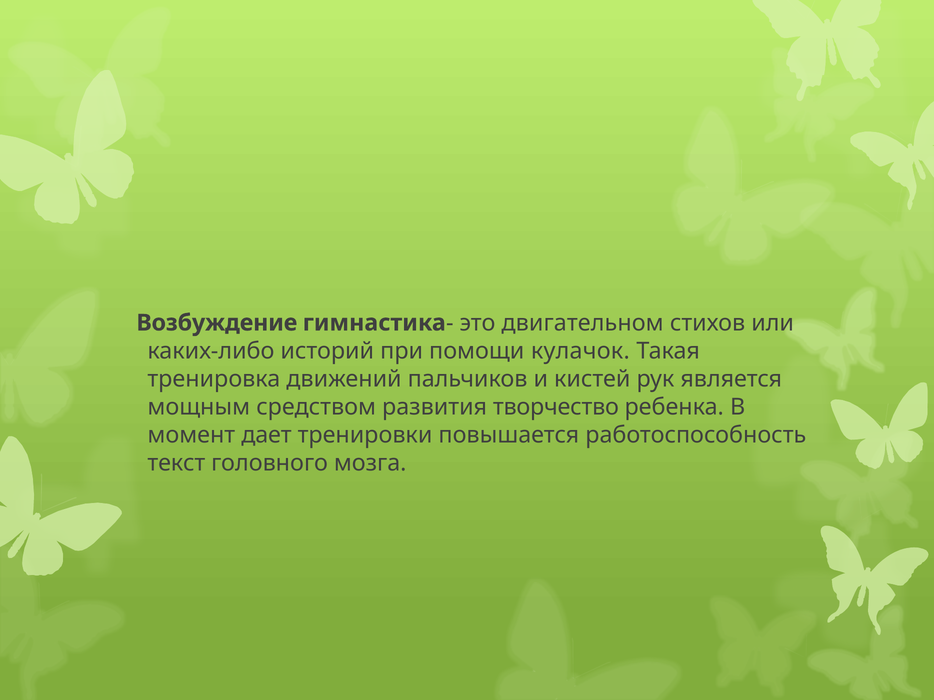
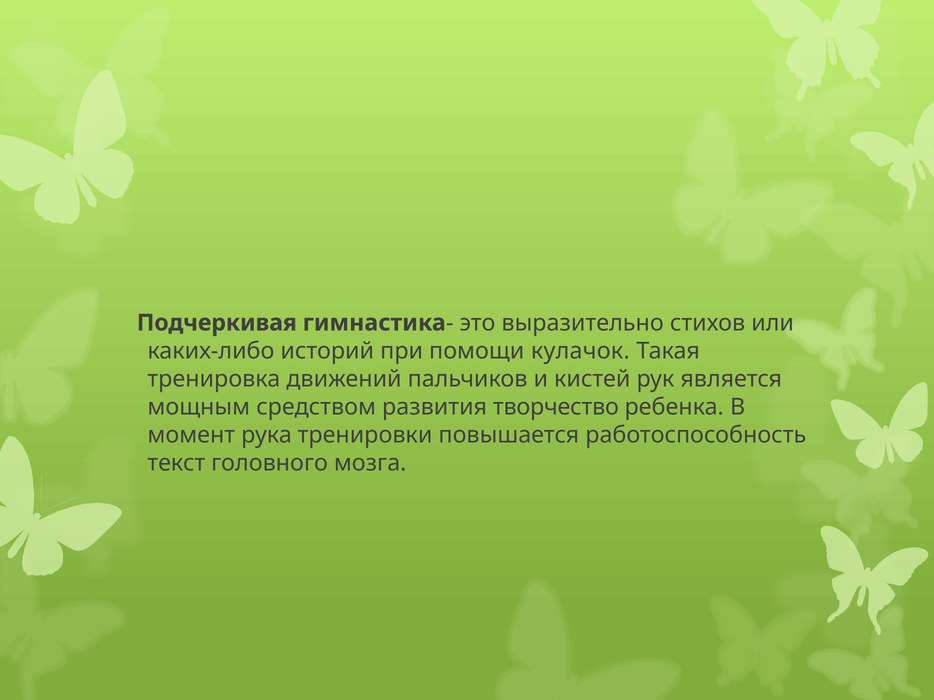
Возбуждение: Возбуждение -> Подчеркивая (217, 323)
двигательном: двигательном -> выразительно (583, 323)
дает: дает -> рука (267, 435)
